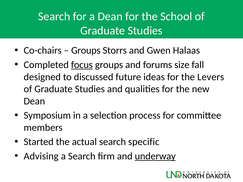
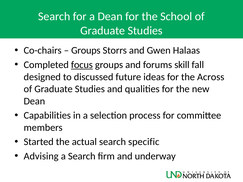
size: size -> skill (182, 65)
Levers: Levers -> Across (211, 77)
Symposium: Symposium -> Capabilities (47, 116)
underway underline: present -> none (155, 156)
